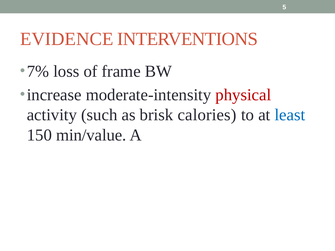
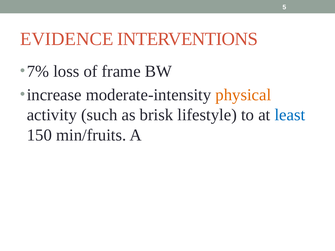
physical colour: red -> orange (243, 95)
calories: calories -> lifestyle (207, 115)
min/value: min/value -> min/fruits (91, 135)
